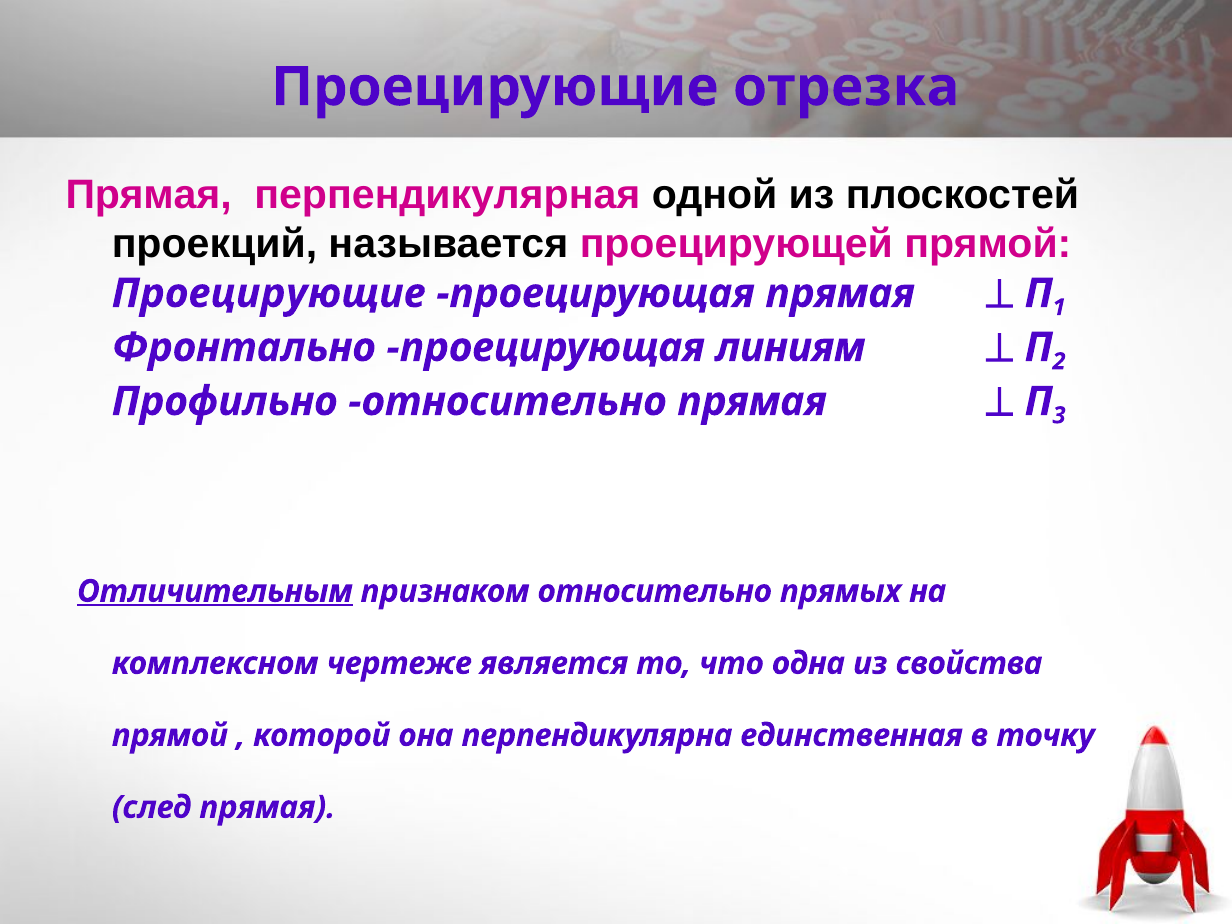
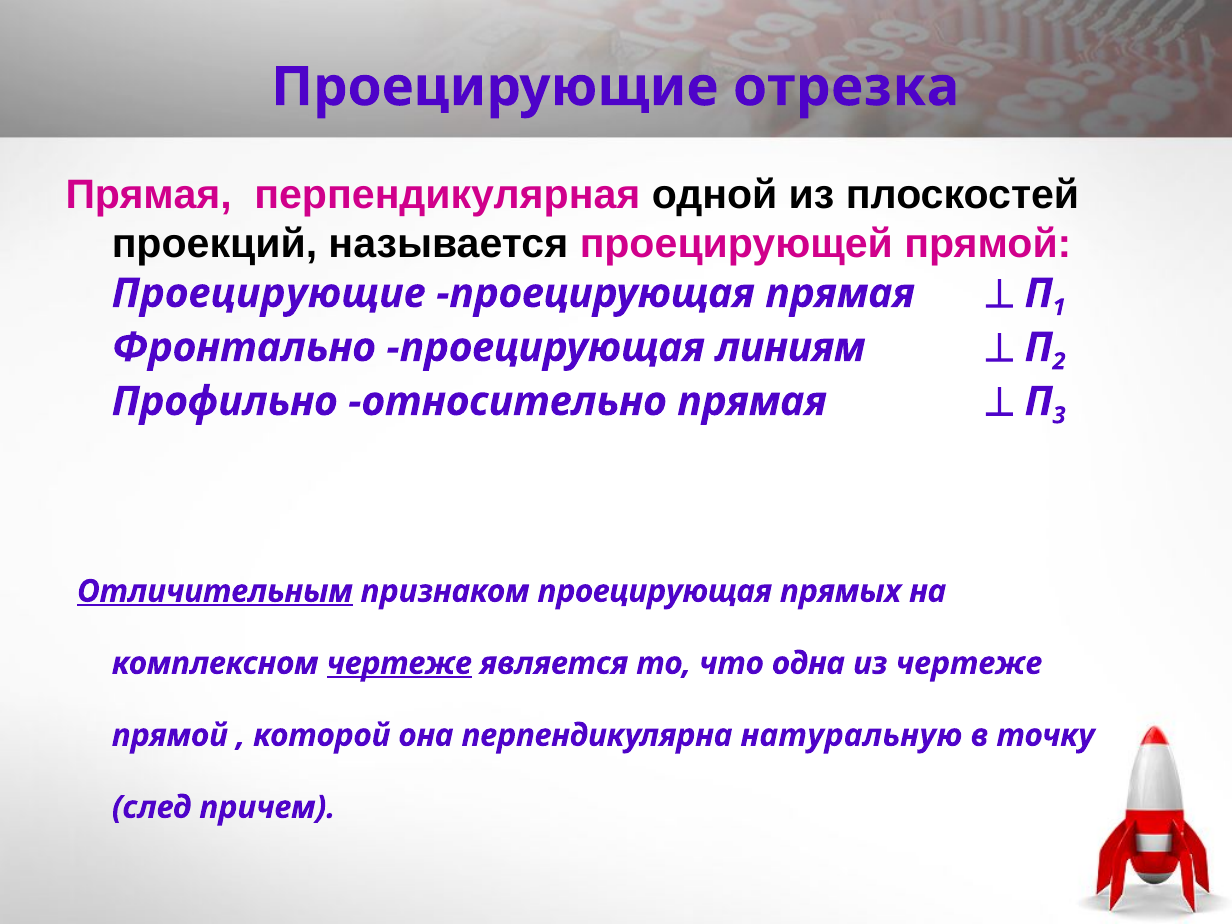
признаком относительно: относительно -> проецирующая (655, 591)
чертеже underline: none -> present (399, 663)
из свойства: свойства -> чертеже (969, 663)
единственная: единственная -> натуральную (851, 735)
след прямая: прямая -> причем (267, 807)
